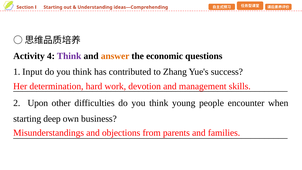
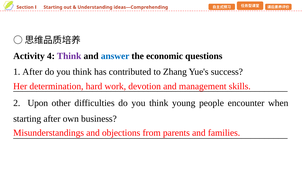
answer colour: orange -> blue (115, 56)
1 Input: Input -> After (32, 72)
starting deep: deep -> after (52, 119)
